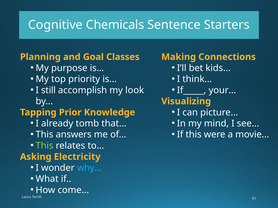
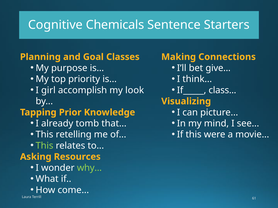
kids: kids -> give (218, 68)
still: still -> girl (48, 90)
your: your -> class (222, 90)
answers: answers -> retelling (74, 135)
Electricity: Electricity -> Resources (77, 157)
why colour: light blue -> light green (89, 168)
